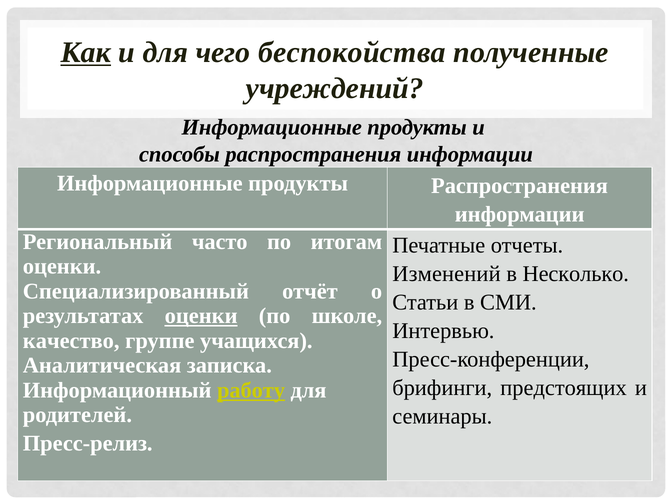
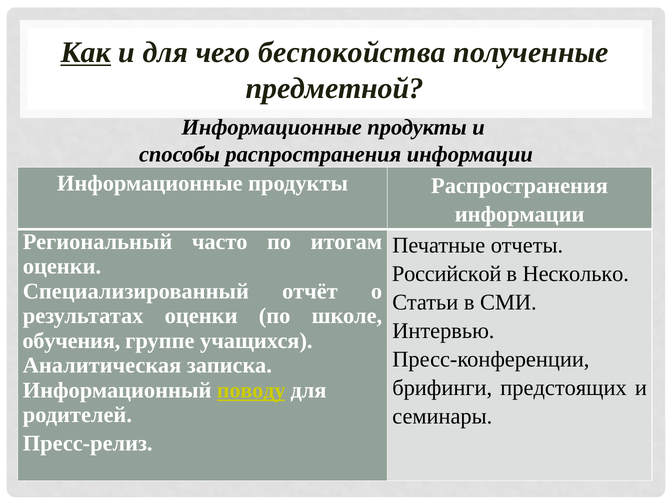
учреждений: учреждений -> предметной (335, 88)
Изменений: Изменений -> Российской (447, 274)
оценки underline: present -> none (201, 316)
качество: качество -> обучения (71, 341)
работу: работу -> поводу (251, 390)
